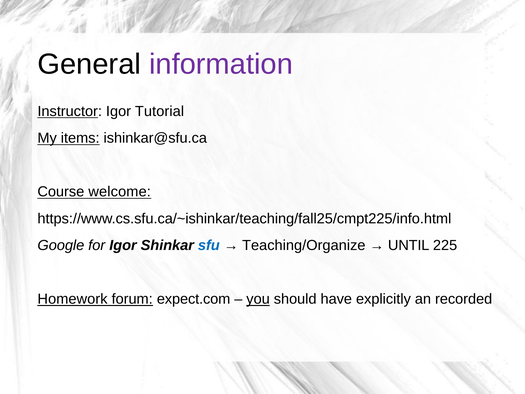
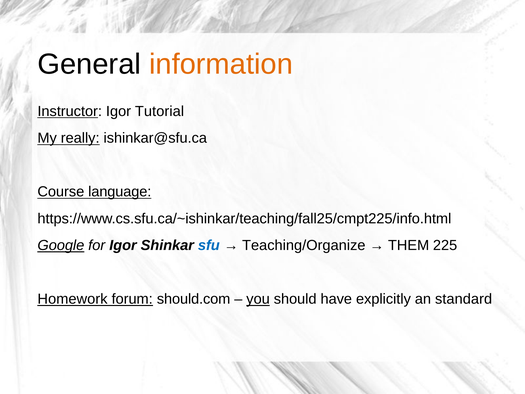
information colour: purple -> orange (221, 64)
items: items -> really (80, 138)
welcome: welcome -> language (120, 192)
Google underline: none -> present (61, 245)
UNTIL: UNTIL -> THEM (409, 245)
expect.com: expect.com -> should.com (194, 299)
recorded: recorded -> standard (464, 299)
